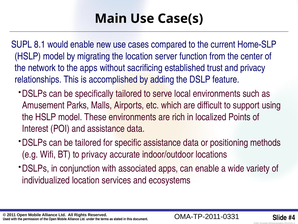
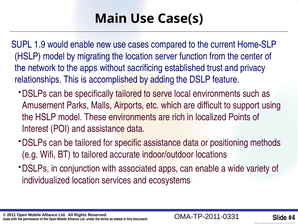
8.1: 8.1 -> 1.9 (40, 44)
to privacy: privacy -> tailored (95, 154)
